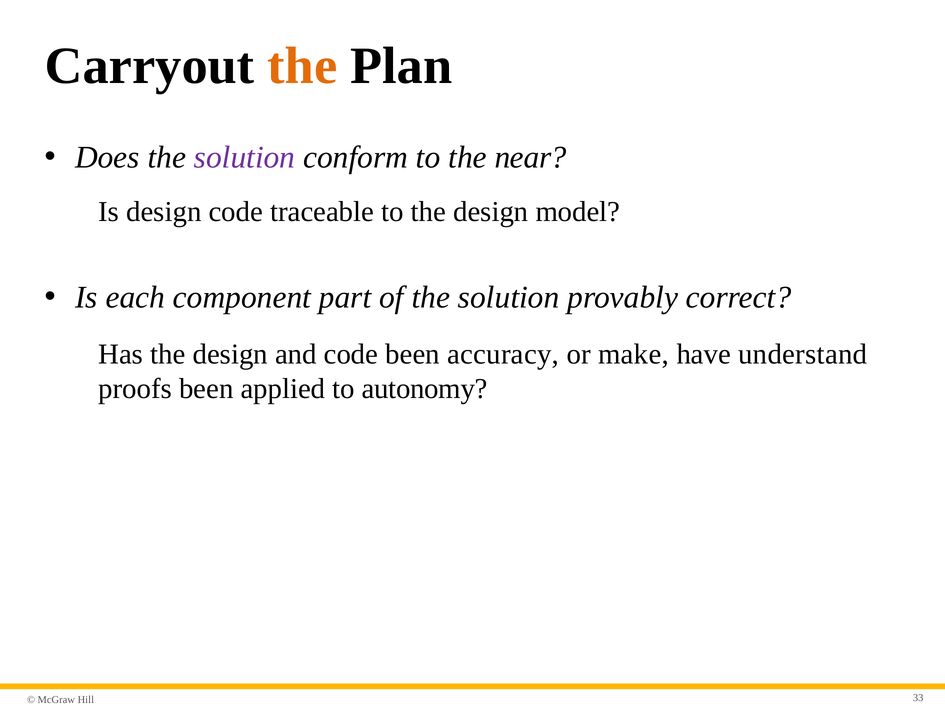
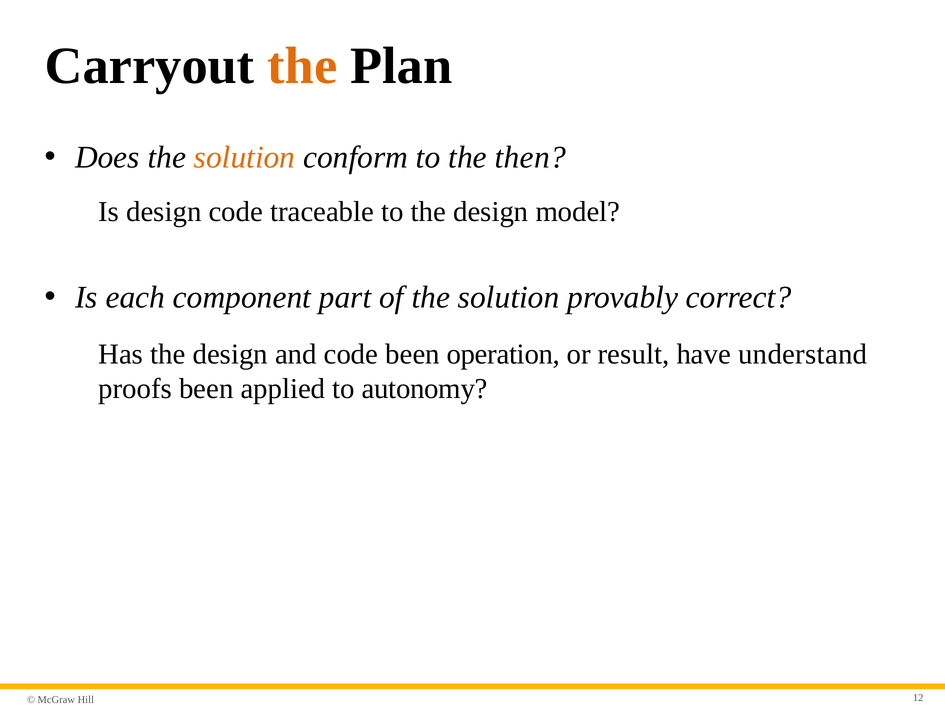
solution colour: purple -> orange (245, 158)
near: near -> then (530, 158)
accuracy: accuracy -> operation (503, 355)
make: make -> result (634, 355)
33: 33 -> 12 (918, 699)
